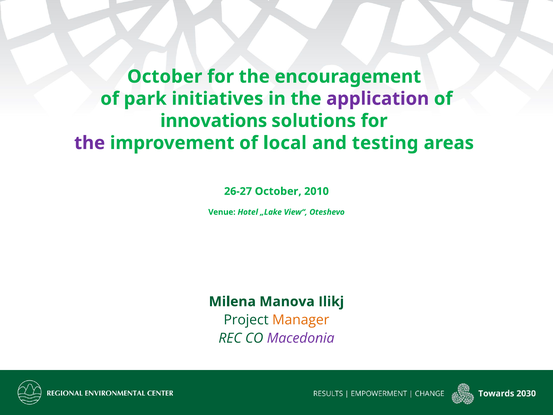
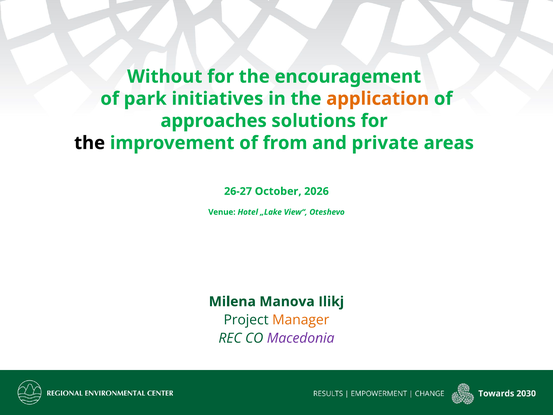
October: October -> Without (165, 77)
application colour: purple -> orange (378, 99)
innovations: innovations -> approaches (214, 121)
the colour: purple -> black (90, 143)
local: local -> from (285, 143)
testing: testing -> private (385, 143)
2010: 2010 -> 2026 (317, 191)
